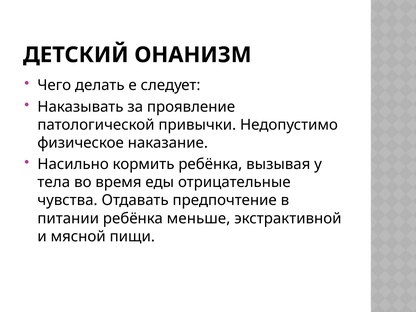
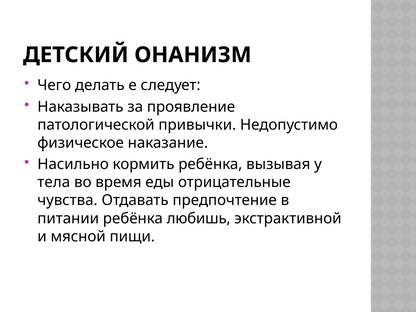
меньше: меньше -> любишь (199, 218)
